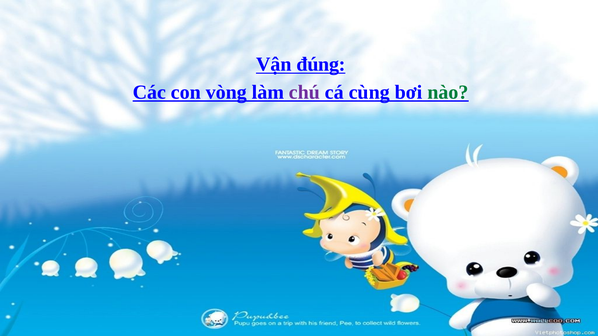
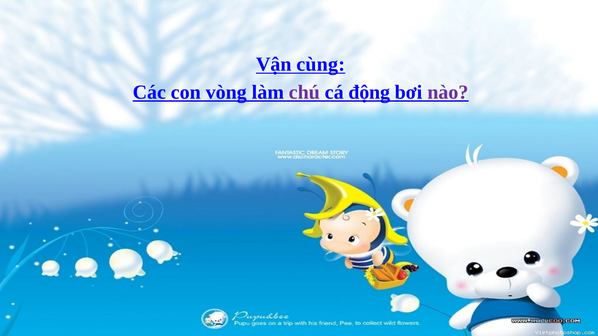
đúng: đúng -> cùng (321, 64)
cùng: cùng -> động (369, 92)
nào colour: green -> purple (448, 92)
